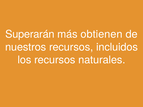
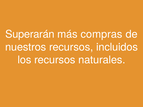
obtienen: obtienen -> compras (101, 34)
